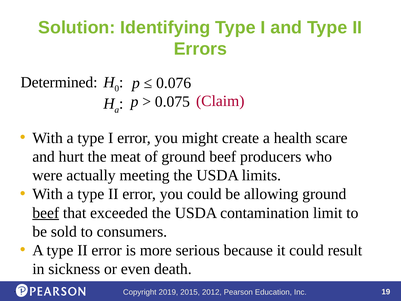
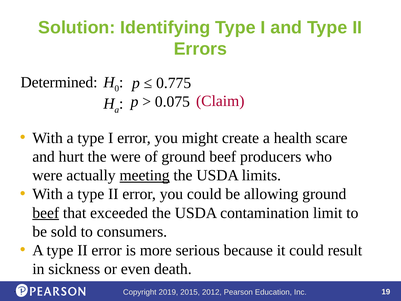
0.076: 0.076 -> 0.775 (174, 83)
the meat: meat -> were (126, 157)
meeting underline: none -> present (145, 175)
